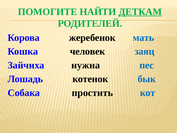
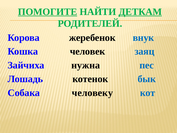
ПОМОГИТЕ underline: none -> present (48, 12)
мать: мать -> внук (143, 38)
простить: простить -> человеку (92, 93)
